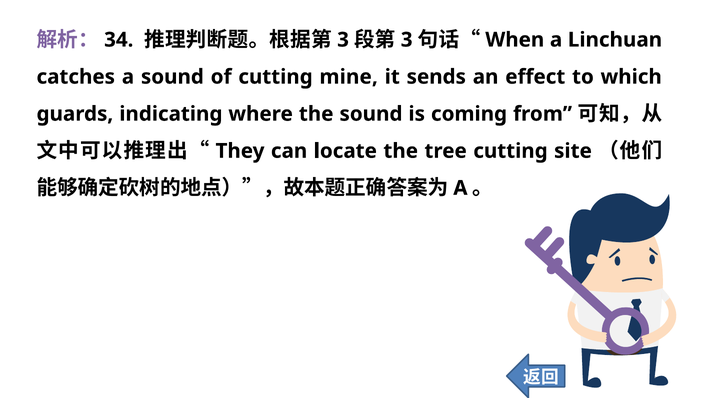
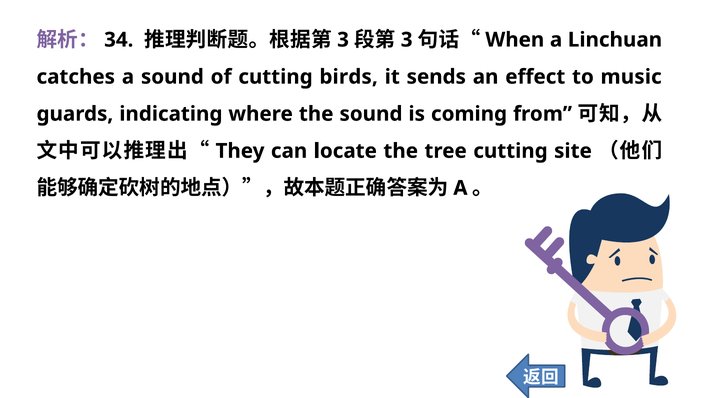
mine: mine -> birds (349, 77)
which: which -> music (631, 77)
